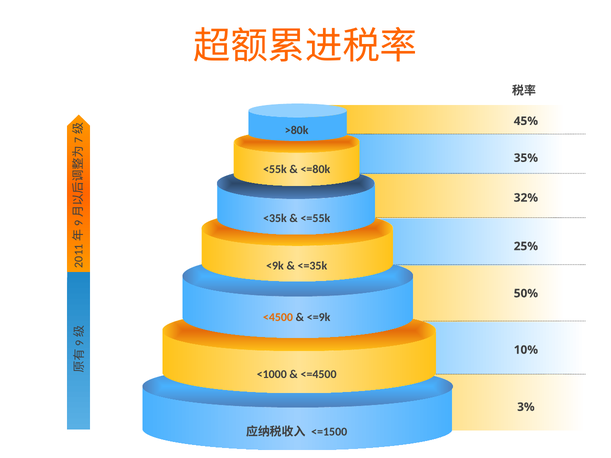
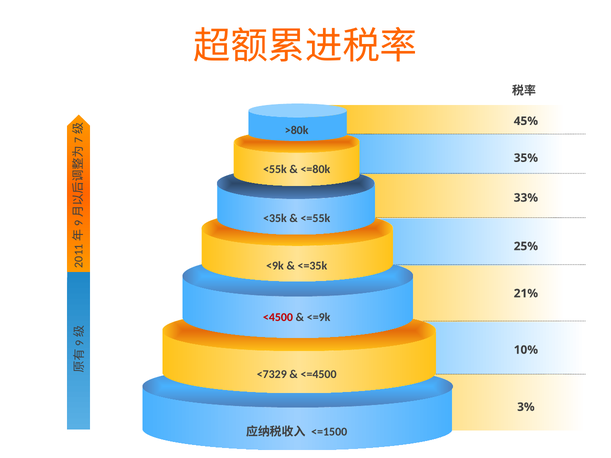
32%: 32% -> 33% (526, 198)
50%: 50% -> 21% (526, 294)
<4500 colour: orange -> red (278, 317)
<1000: <1000 -> <7329 (272, 374)
